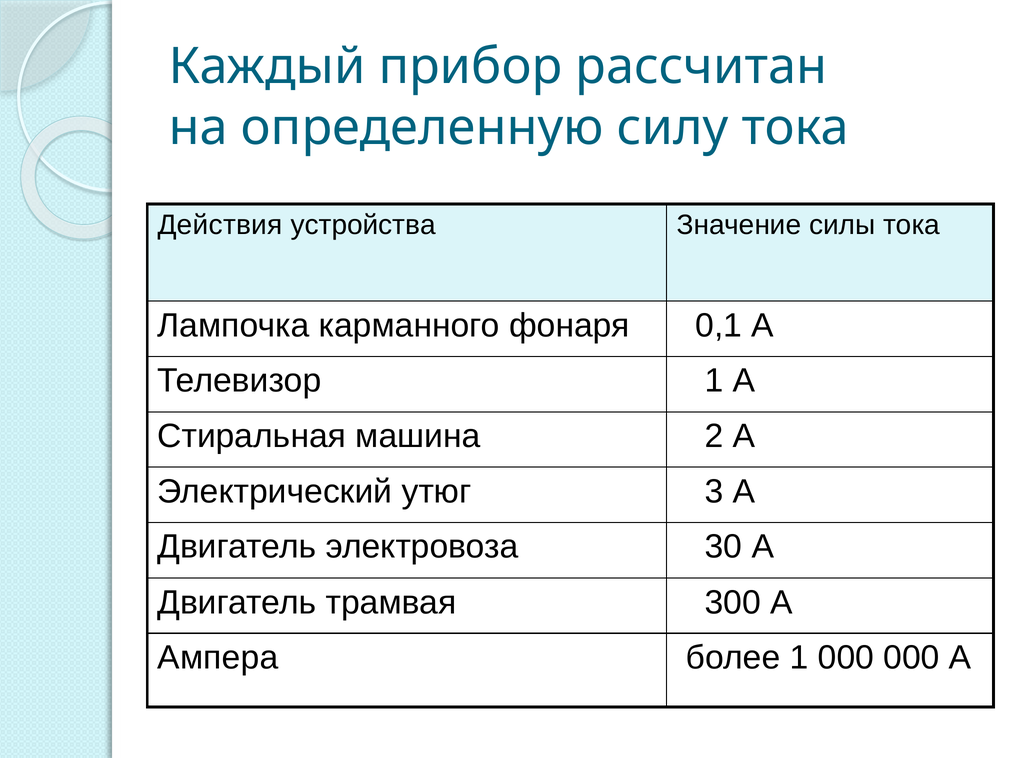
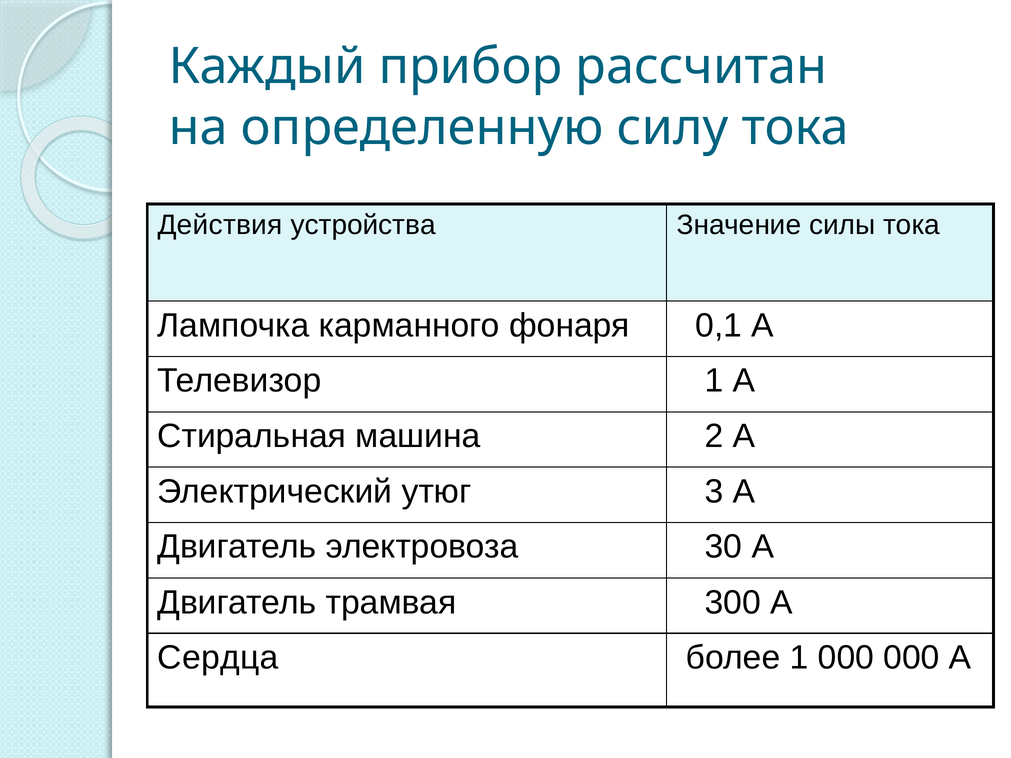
Ампера: Ампера -> Сердца (218, 658)
